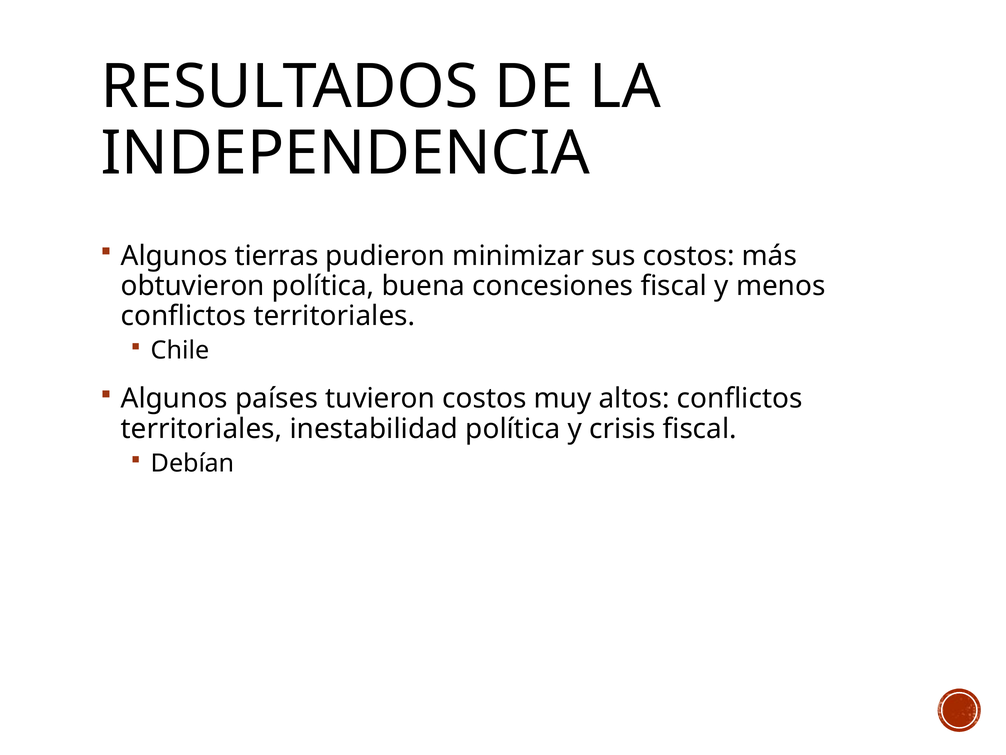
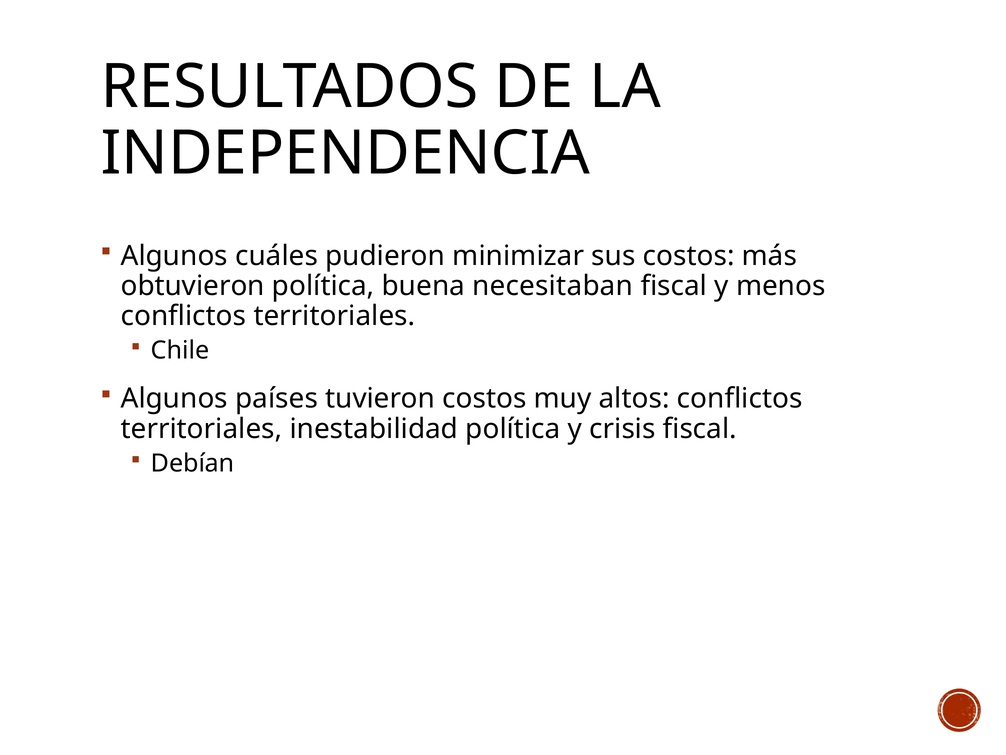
tierras: tierras -> cuáles (277, 256)
concesiones: concesiones -> necesitaban (553, 286)
